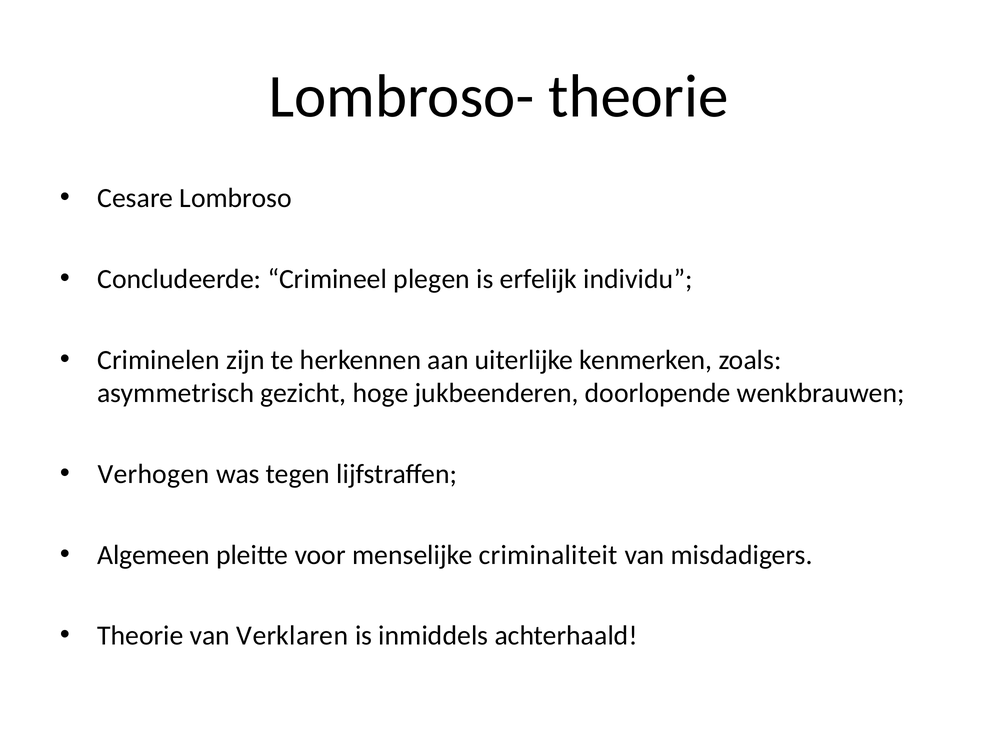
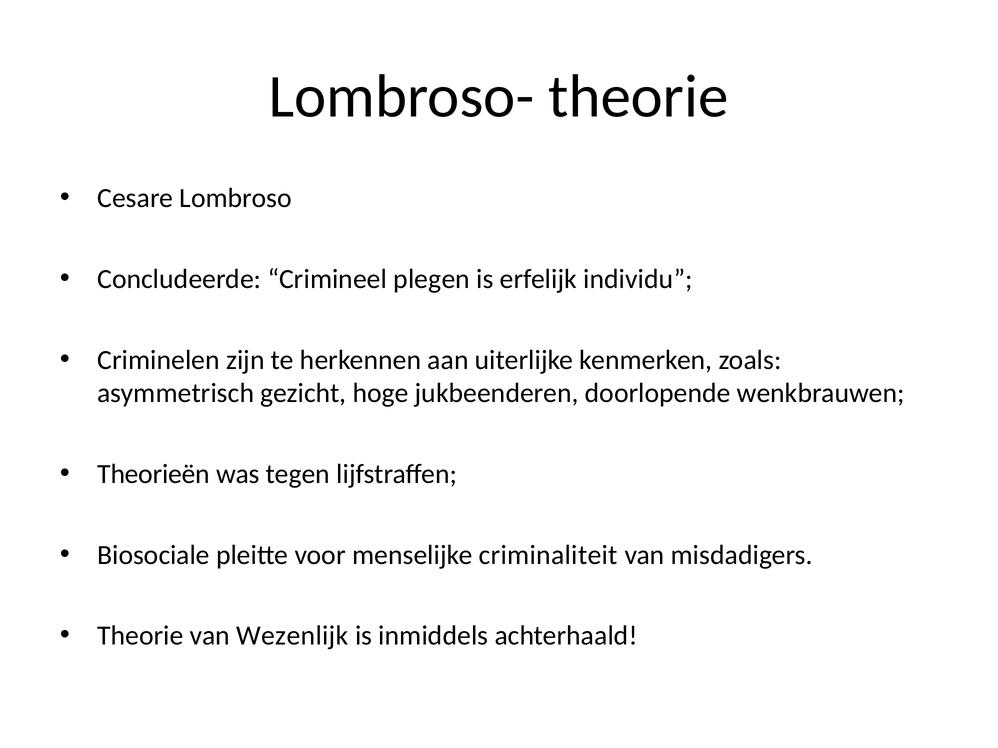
Verhogen: Verhogen -> Theorieën (154, 474)
Algemeen: Algemeen -> Biosociale (154, 555)
Verklaren: Verklaren -> Wezenlijk (292, 636)
